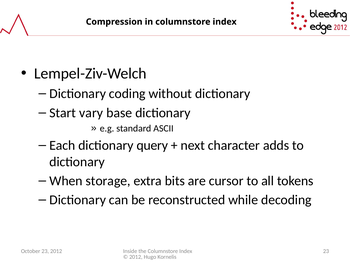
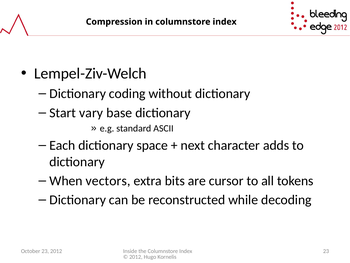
query: query -> space (152, 145)
storage: storage -> vectors (108, 181)
